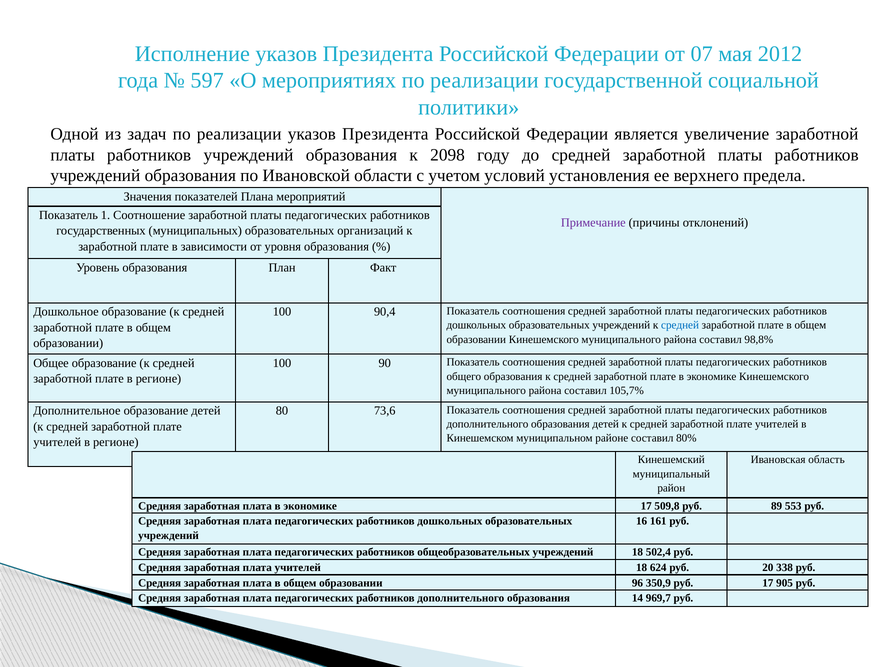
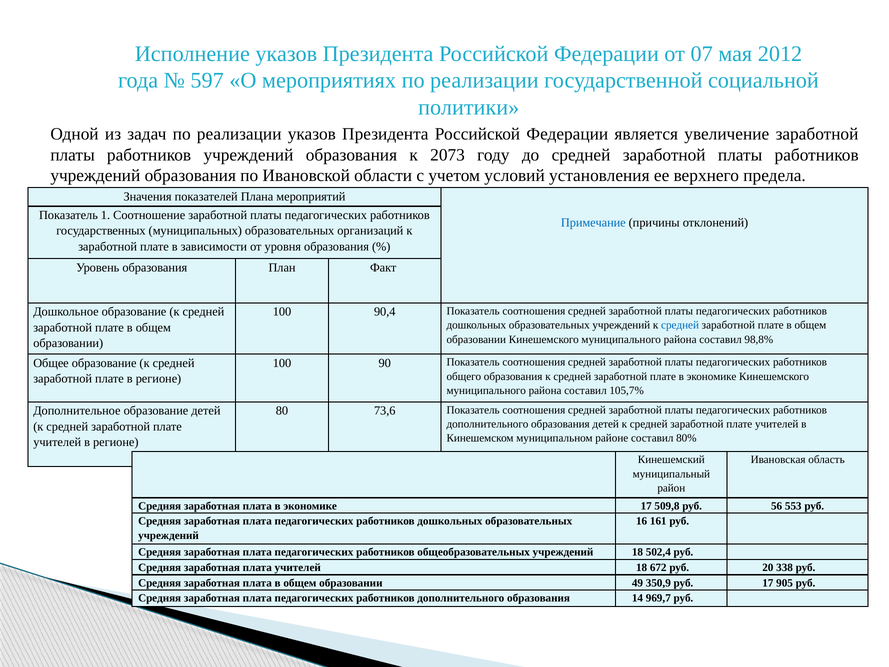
2098: 2098 -> 2073 (448, 155)
Примечание colour: purple -> blue (593, 222)
89: 89 -> 56 (777, 506)
624: 624 -> 672 (658, 567)
96: 96 -> 49 (638, 583)
